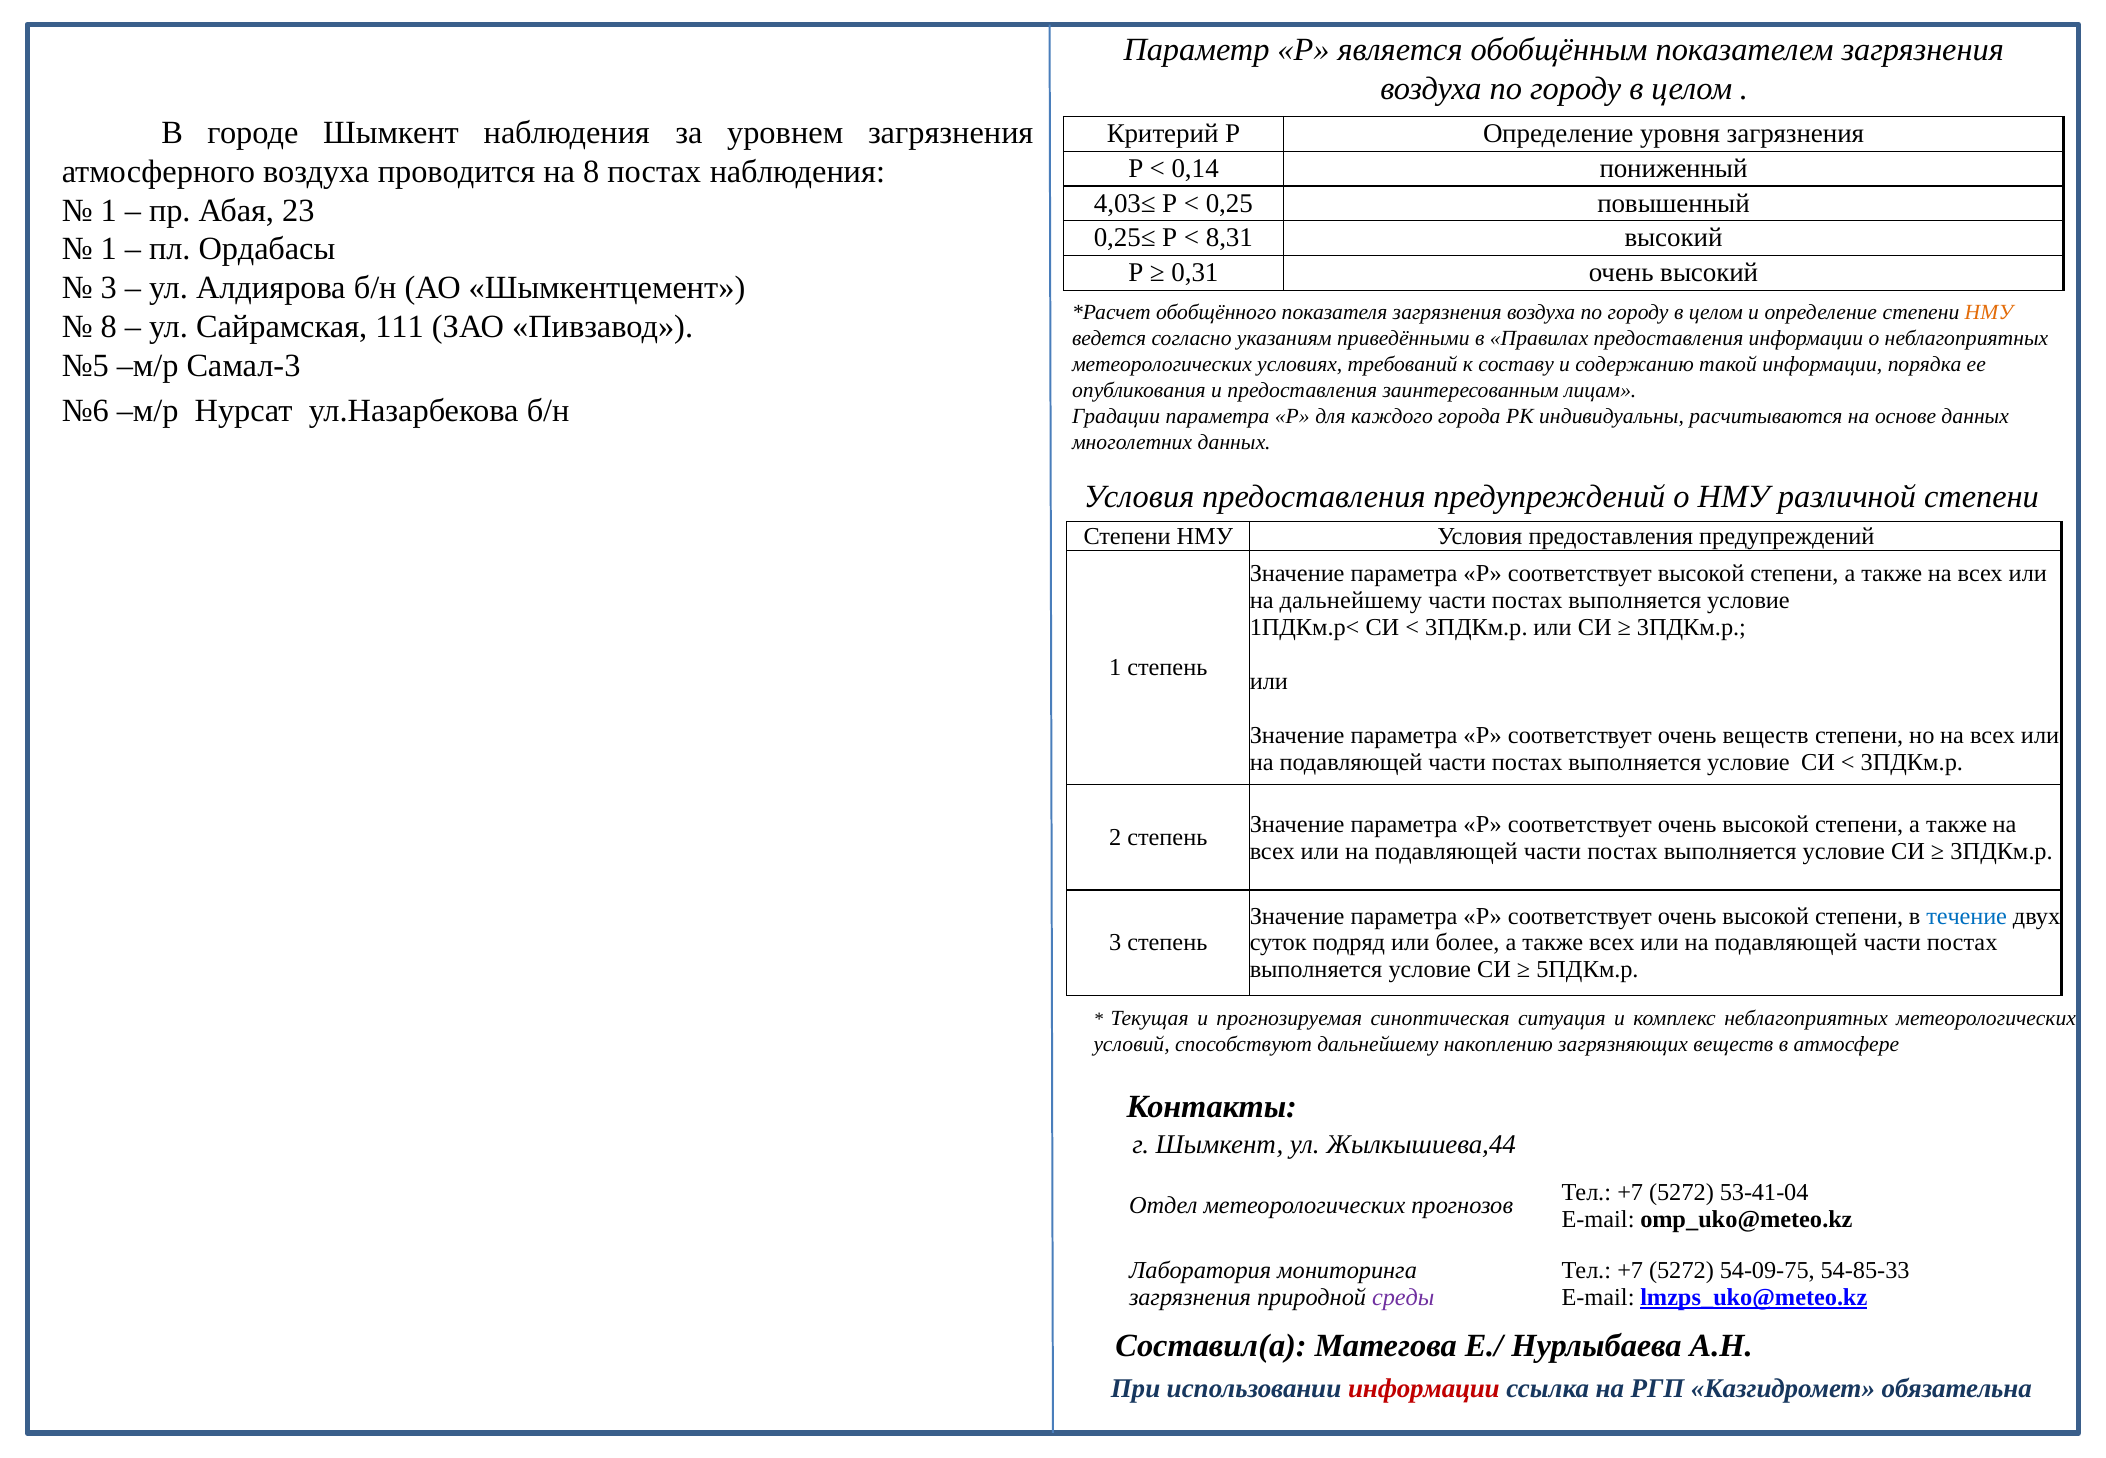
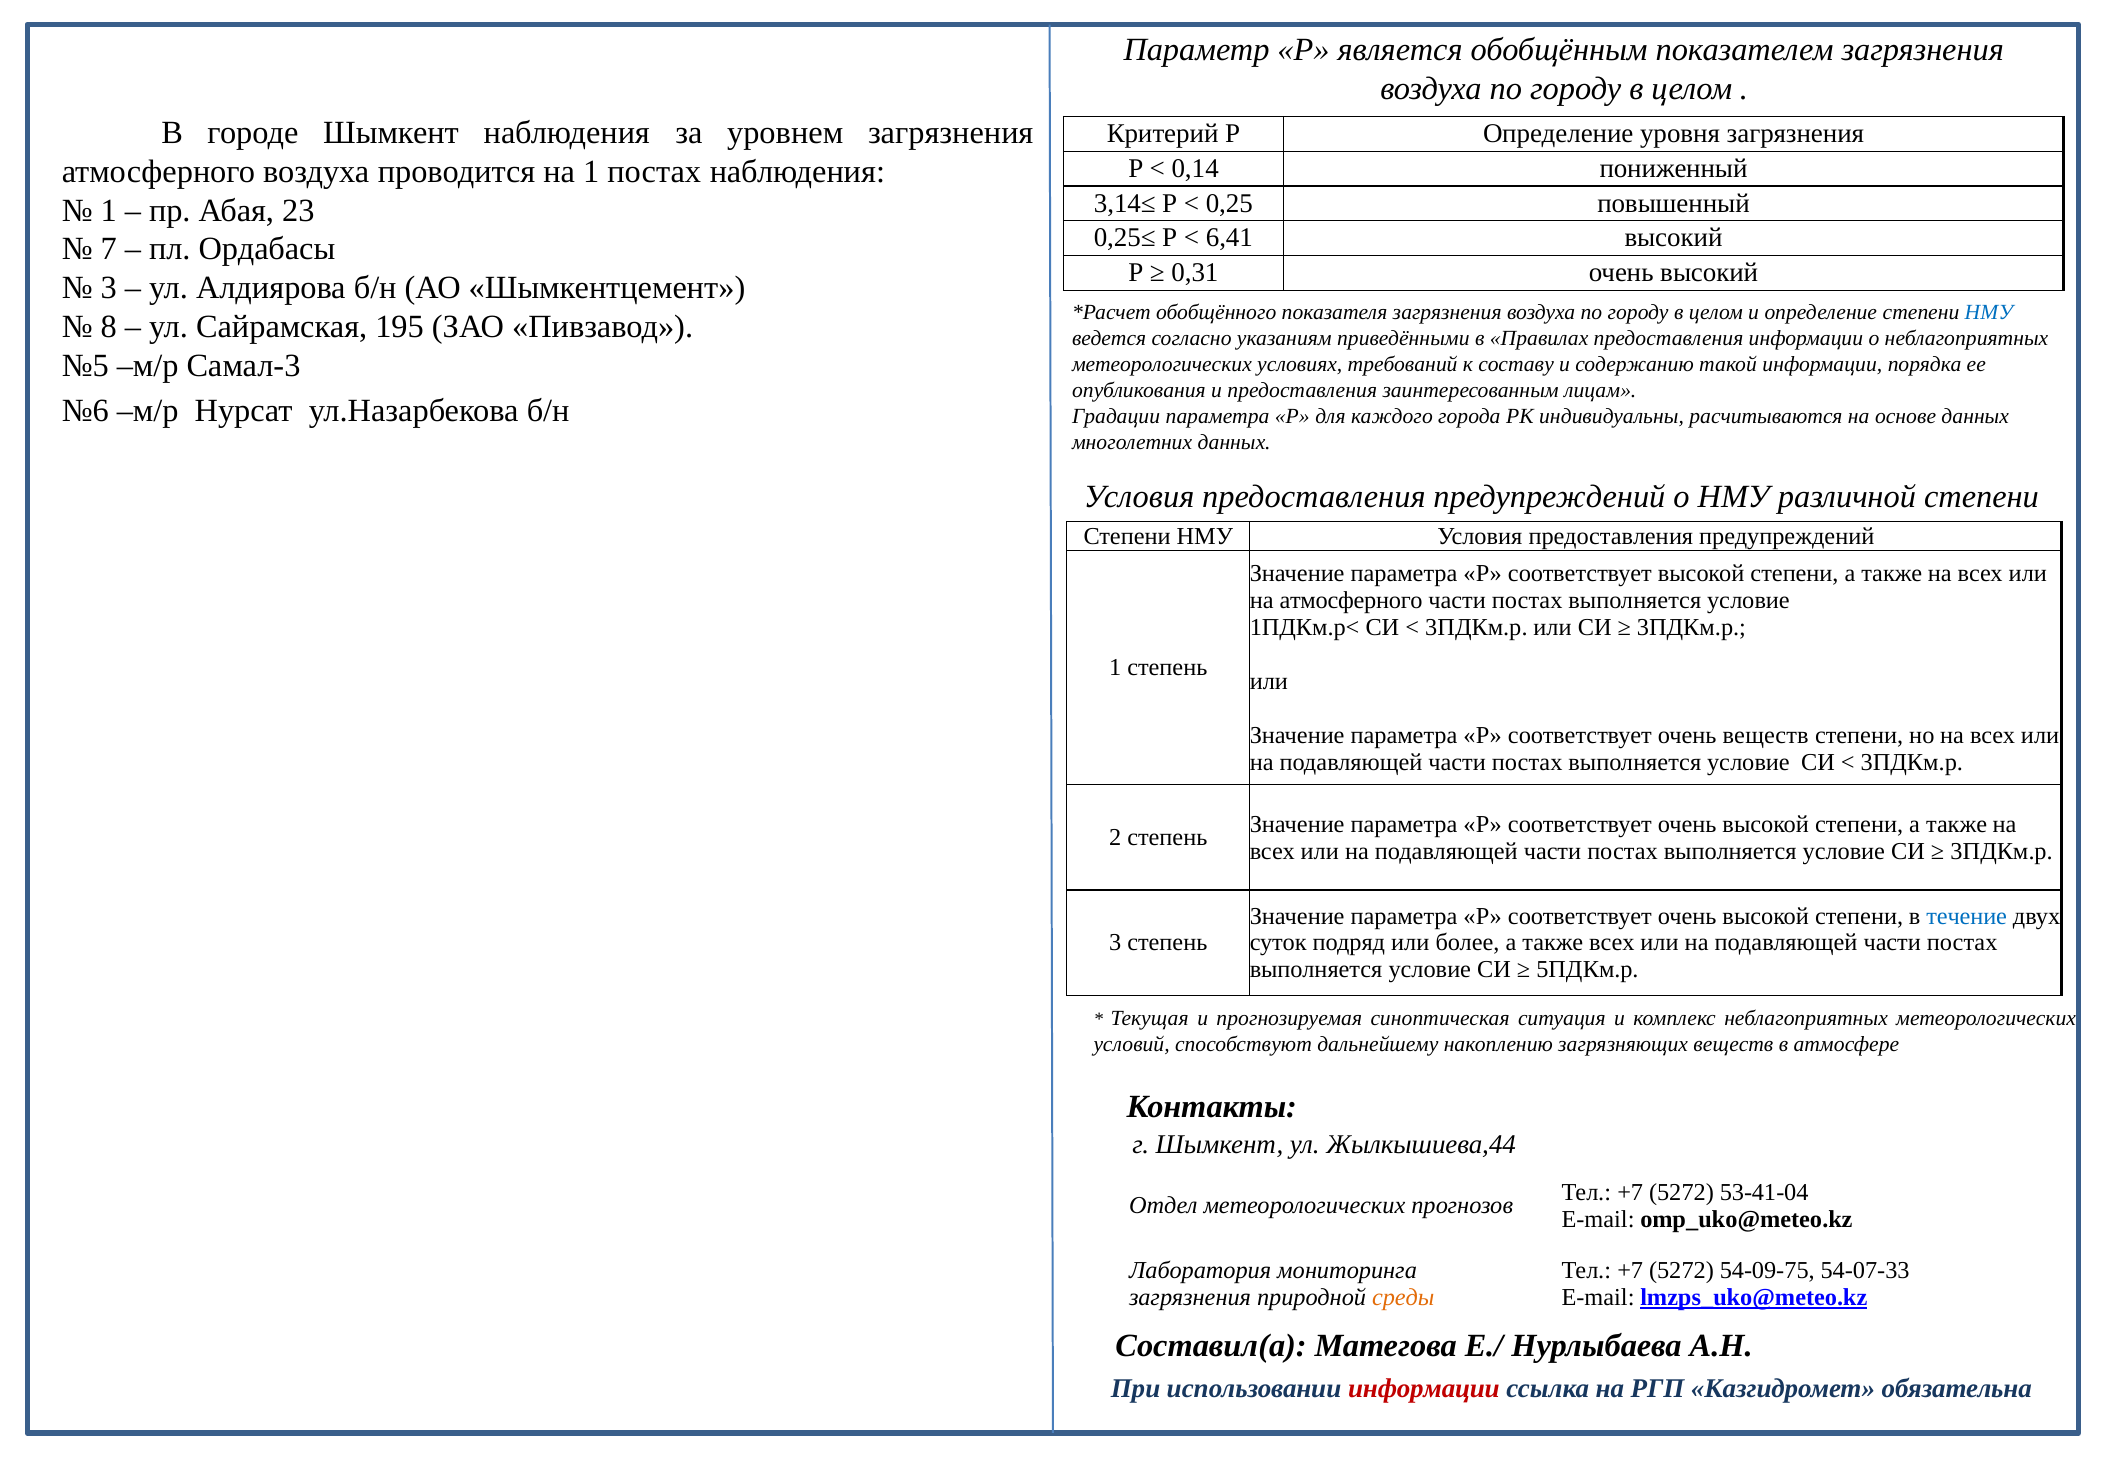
на 8: 8 -> 1 (591, 171)
4,03≤: 4,03≤ -> 3,14≤ (1125, 203)
8,31: 8,31 -> 6,41 (1229, 238)
1: 1 -> 7 (109, 249)
НМУ colour: orange -> blue (1989, 313)
111: 111 -> 195 (400, 327)
на дальнейшему: дальнейшему -> атмосферного (1351, 601)
54-85-33: 54-85-33 -> 54-07-33 (1865, 1270)
среды colour: purple -> orange (1403, 1297)
